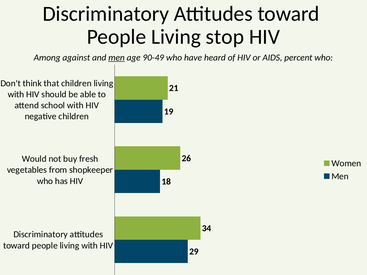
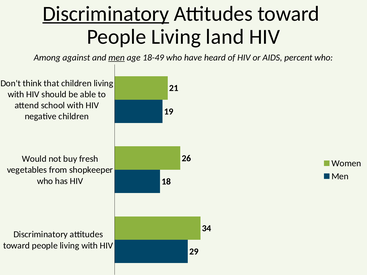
Discriminatory underline: none -> present (106, 14)
stop: stop -> land (225, 37)
90-49: 90-49 -> 18-49 (153, 58)
